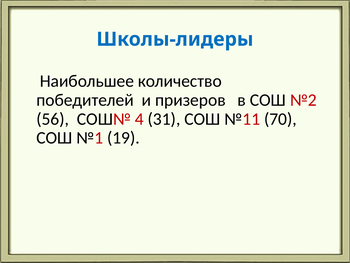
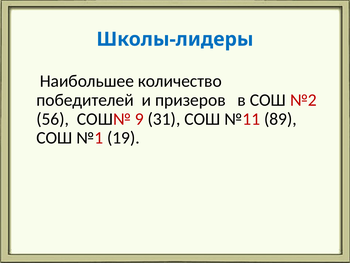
4: 4 -> 9 (139, 119)
70: 70 -> 89 (280, 119)
